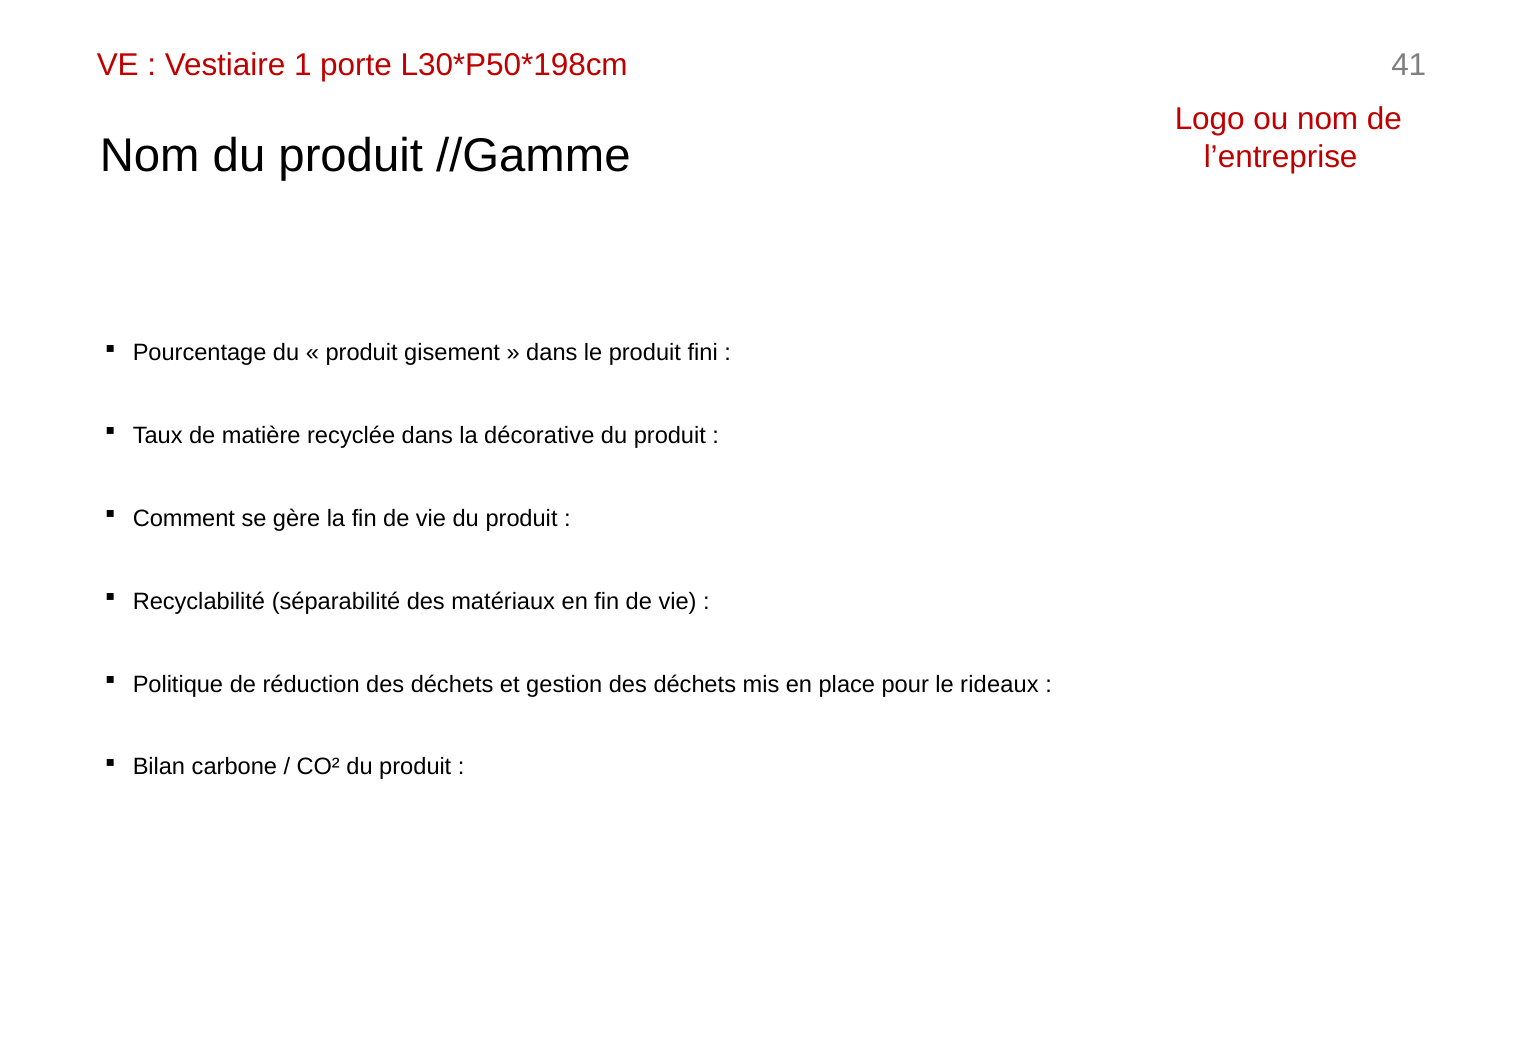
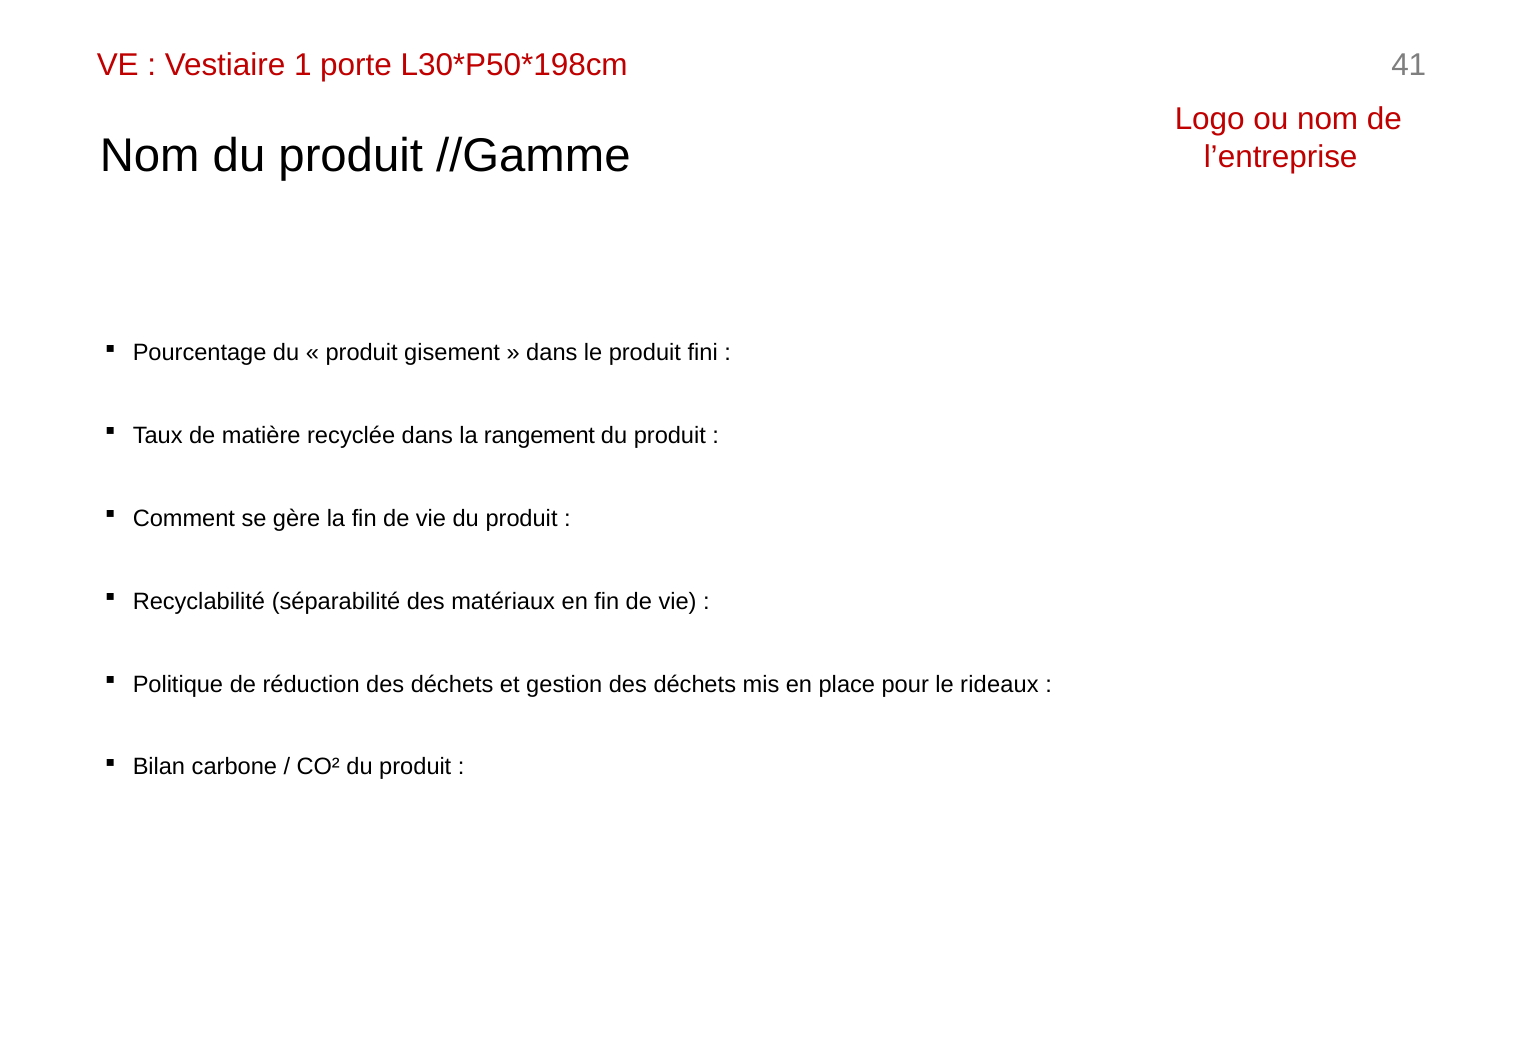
décorative: décorative -> rangement (539, 436)
